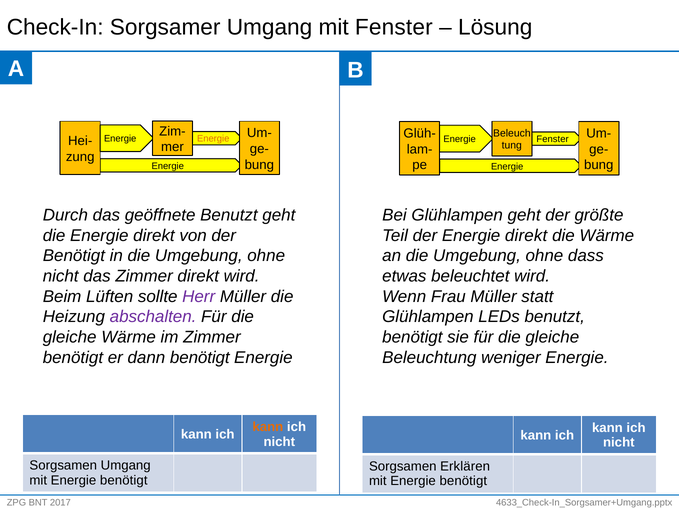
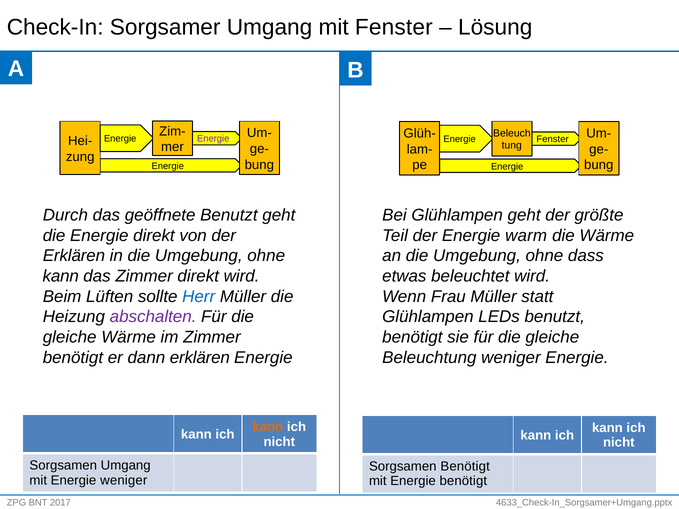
Energie colour: orange -> purple (213, 139)
der Energie direkt: direkt -> warm (526, 236)
Benötigt: Benötigt -> Erklären (74, 256)
nicht: nicht -> kann (61, 276)
Herr colour: purple -> blue (199, 297)
dann benötigt: benötigt -> erklären (200, 358)
Sorgsamen Erklären: Erklären -> Benötigt (465, 466)
benötigt: benötigt -> weniger (124, 480)
